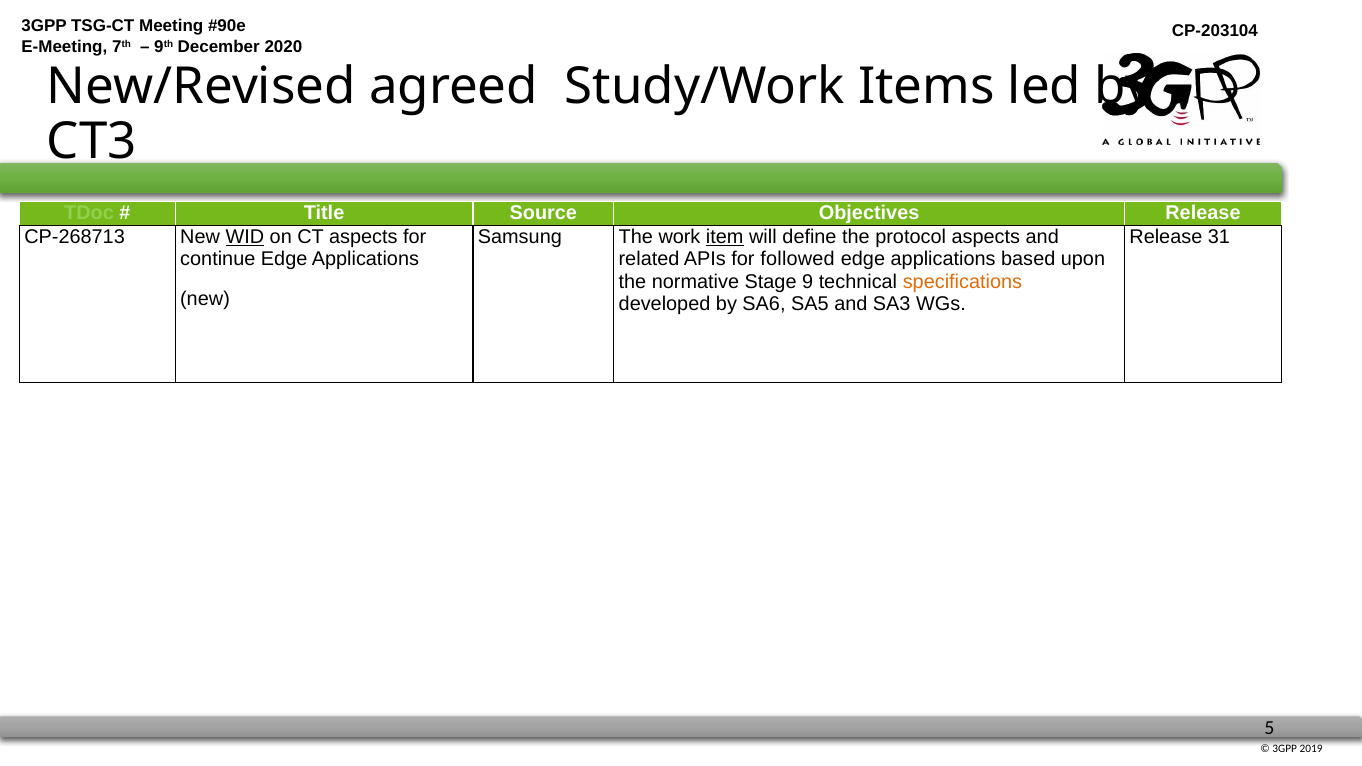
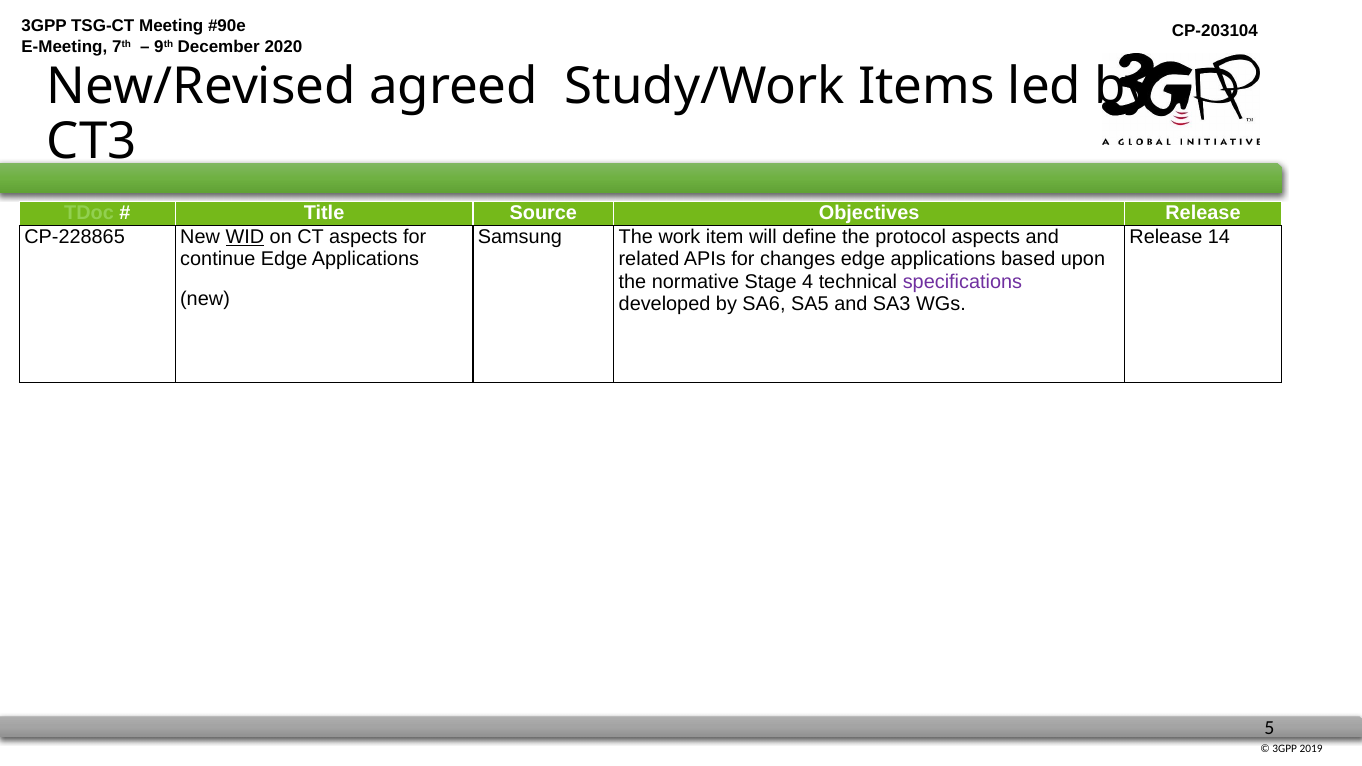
CP-268713: CP-268713 -> CP-228865 (75, 237)
item underline: present -> none (725, 237)
31: 31 -> 14 (1219, 237)
followed: followed -> changes (798, 259)
9: 9 -> 4 (808, 282)
specifications colour: orange -> purple (962, 282)
